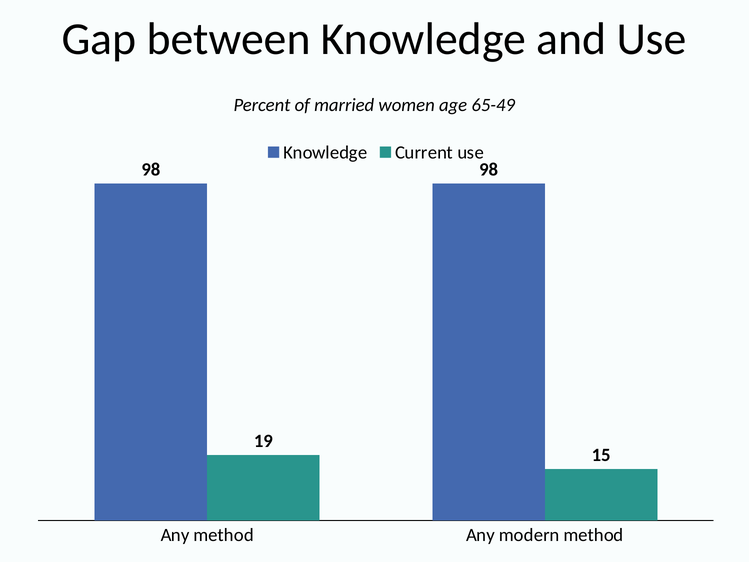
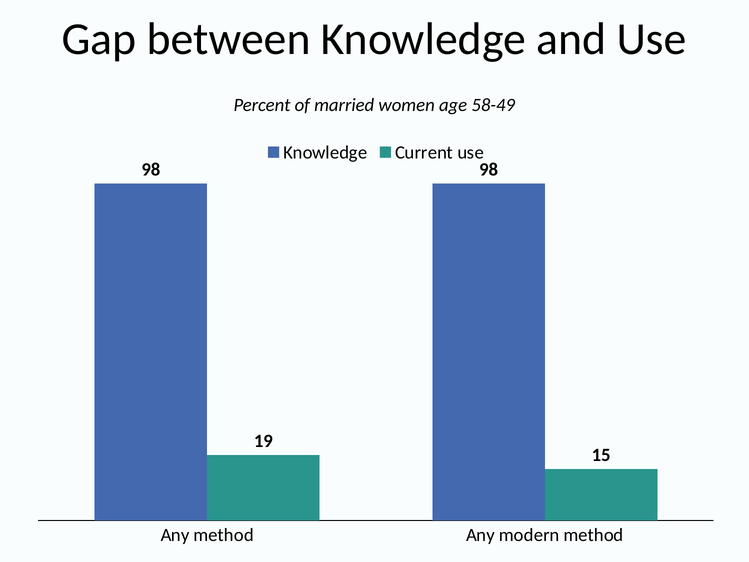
65-49: 65-49 -> 58-49 (493, 105)
